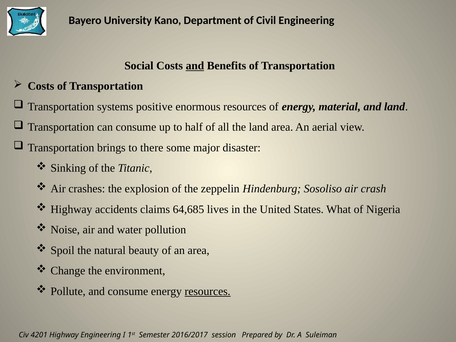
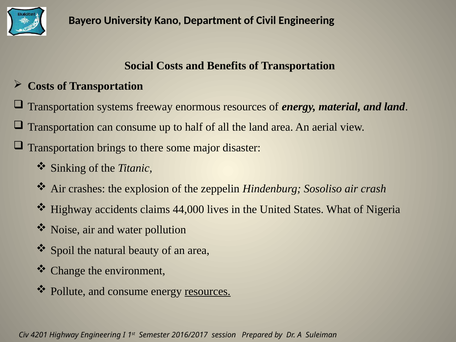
and underline: present -> none (195, 66)
positive: positive -> freeway (154, 107)
64,685: 64,685 -> 44,000 (188, 209)
